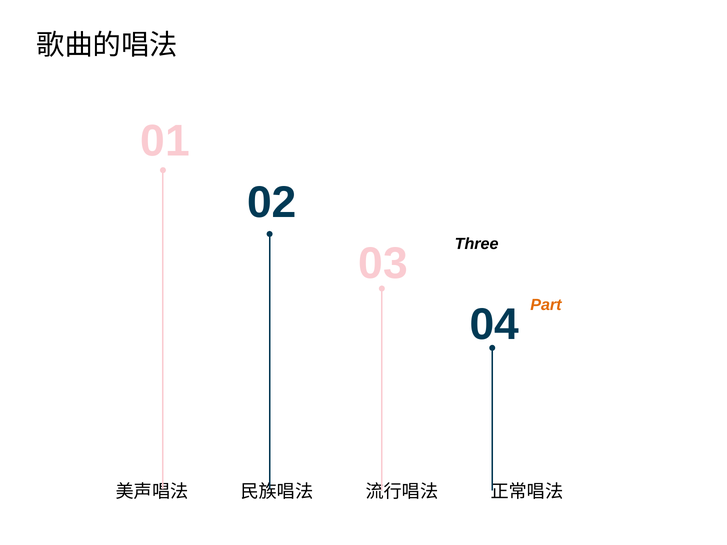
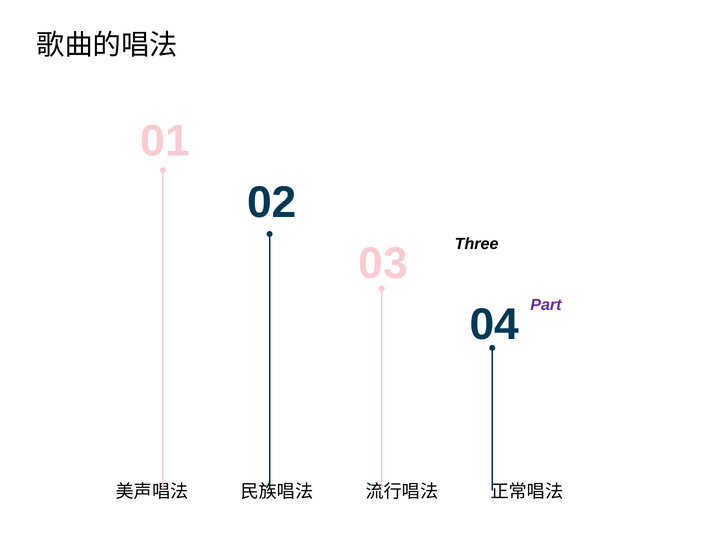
Part colour: orange -> purple (546, 305)
